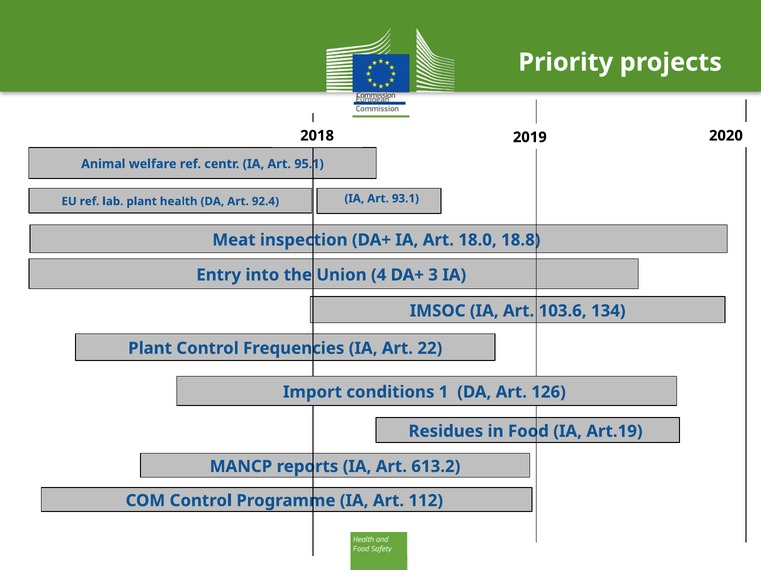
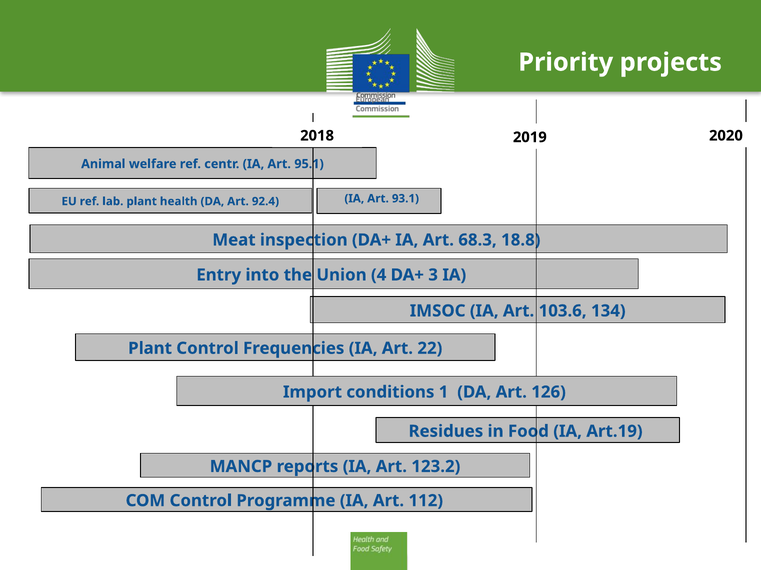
18.0: 18.0 -> 68.3 (478, 240)
613.2: 613.2 -> 123.2 (436, 467)
